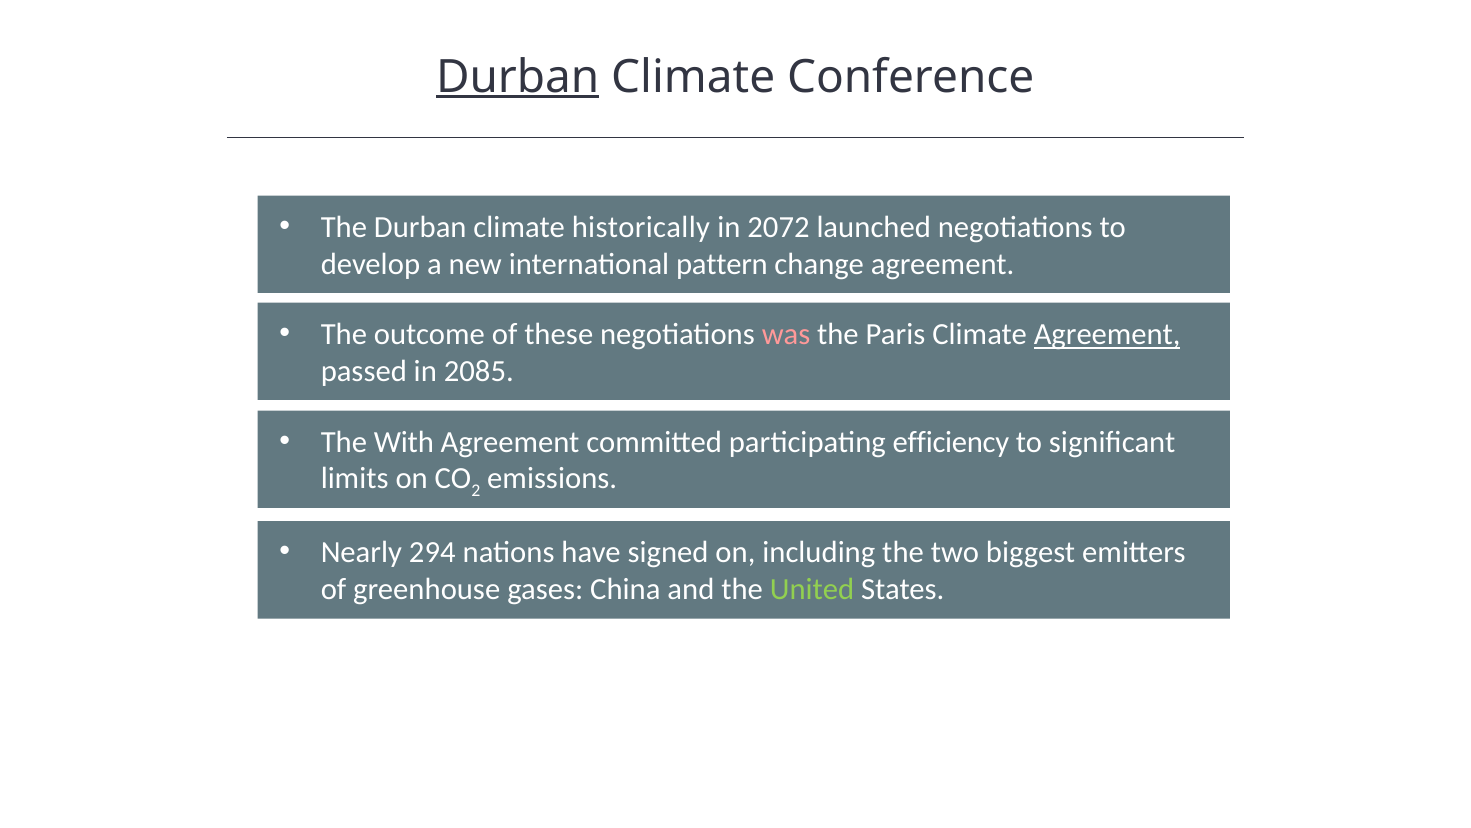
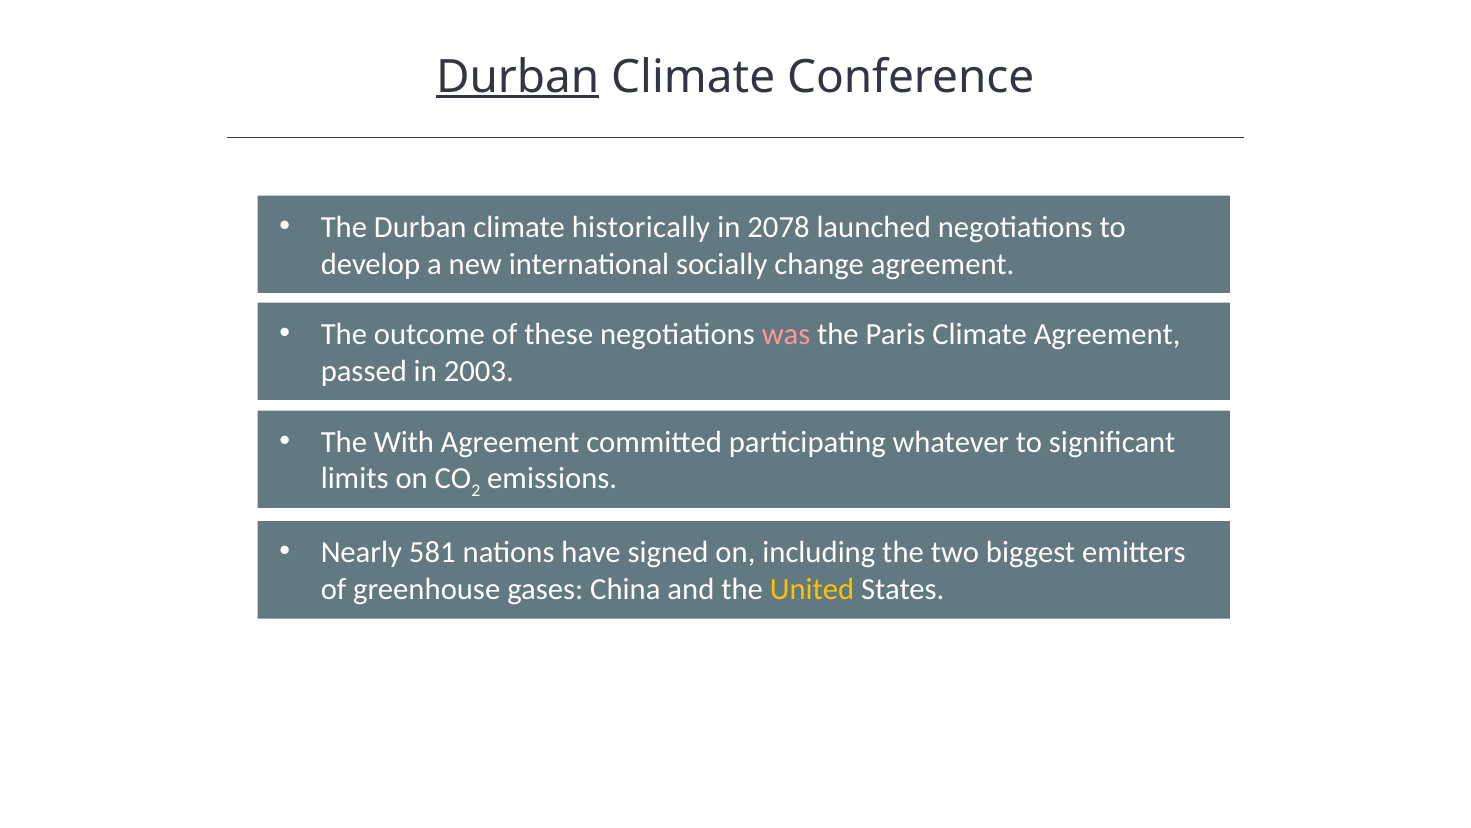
2072: 2072 -> 2078 (779, 227)
pattern: pattern -> socially (722, 264)
Agreement underline: present -> none (1107, 334)
2085: 2085 -> 2003 (479, 371)
efficiency: efficiency -> whatever (951, 442)
294: 294 -> 581 (432, 552)
United colour: light green -> yellow (812, 589)
